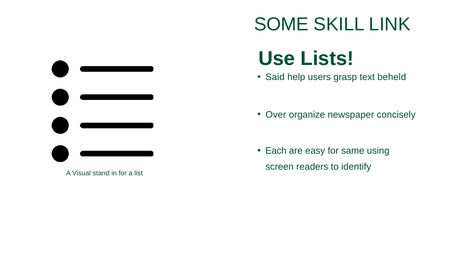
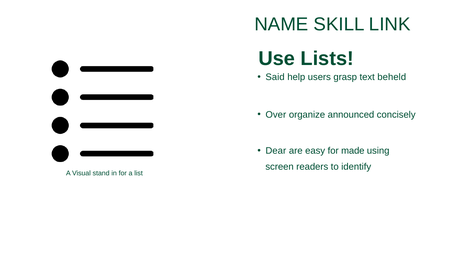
SOME: SOME -> NAME (281, 24)
newspaper: newspaper -> announced (351, 115)
Each: Each -> Dear (276, 151)
same: same -> made (353, 151)
